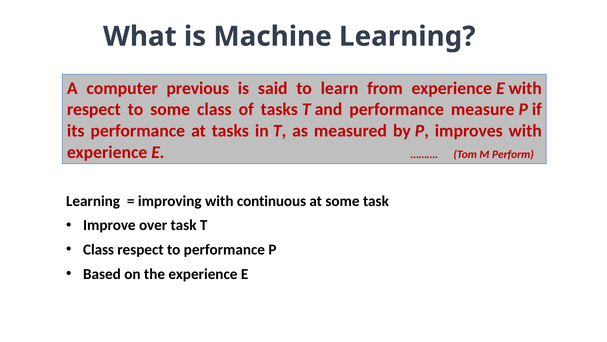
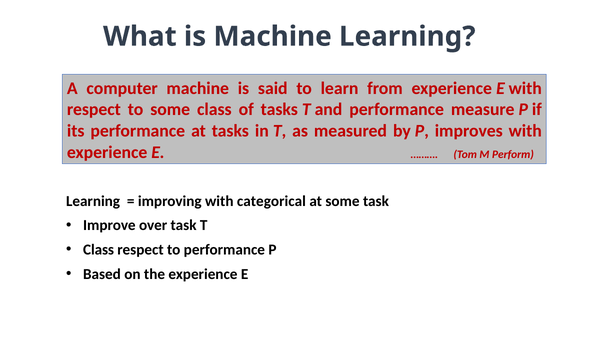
computer previous: previous -> machine (198, 88)
continuous: continuous -> categorical (271, 201)
